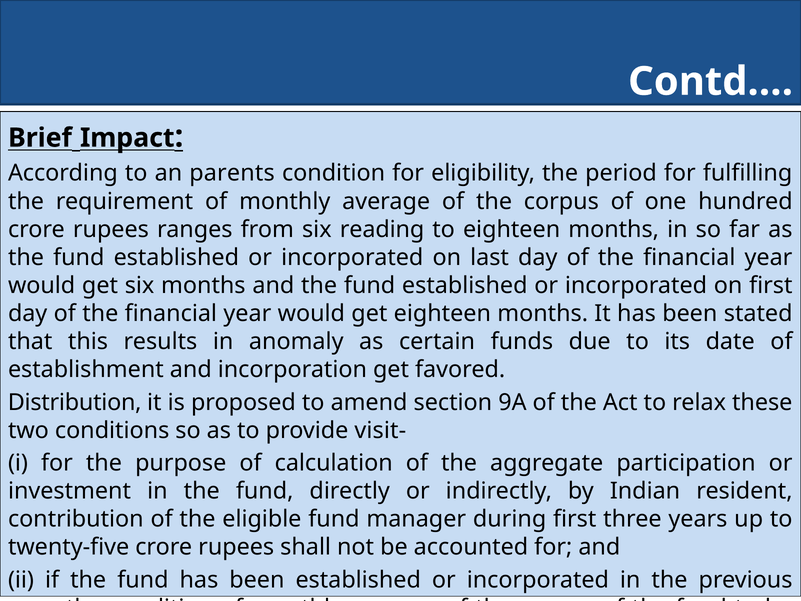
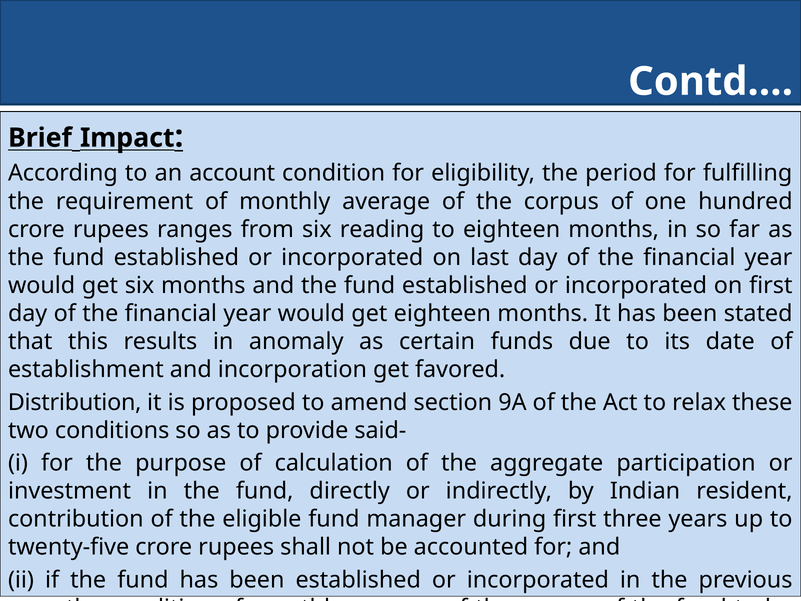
parents: parents -> account (232, 173)
visit-: visit- -> said- (380, 430)
